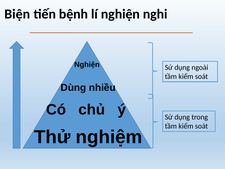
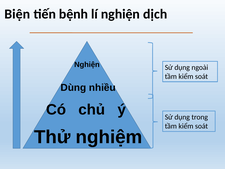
nghi: nghi -> dịch (155, 14)
